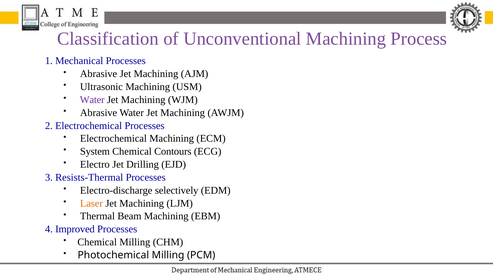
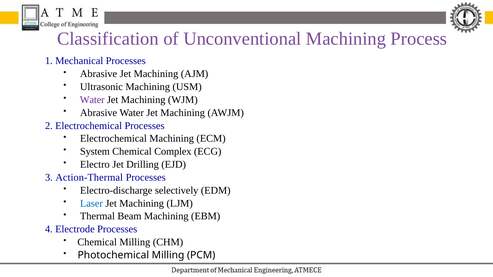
Contours: Contours -> Complex (173, 152)
Resists-Thermal: Resists-Thermal -> Action-Thermal (89, 178)
Laser colour: orange -> blue (91, 204)
Improved: Improved -> Electrode (75, 229)
